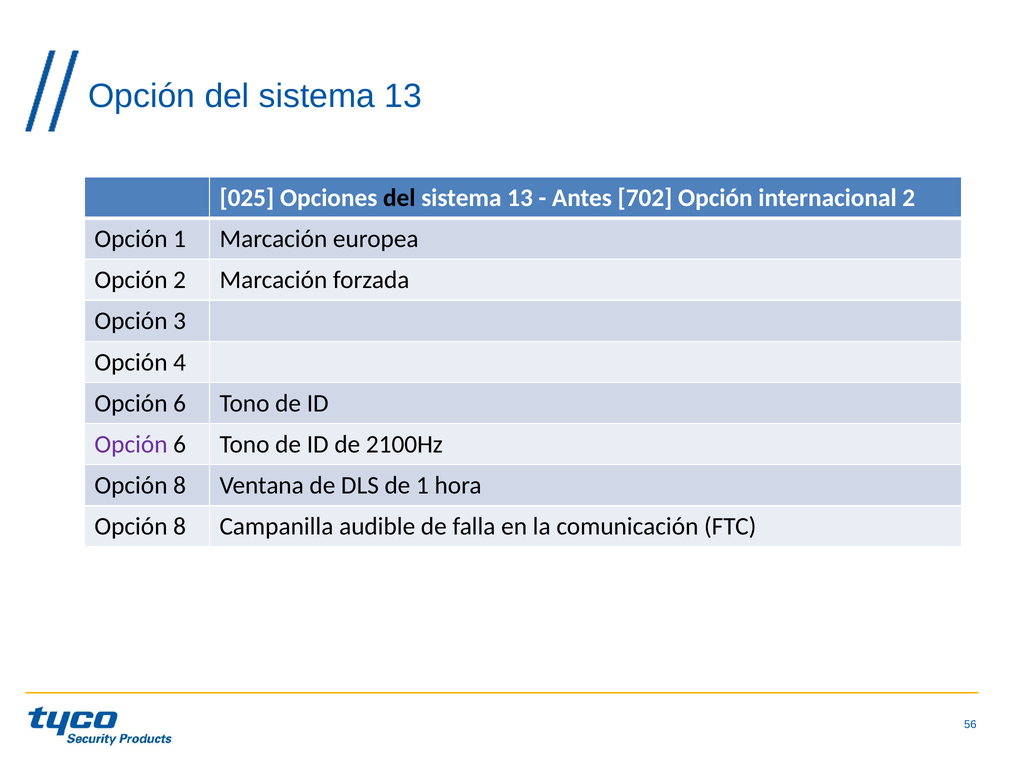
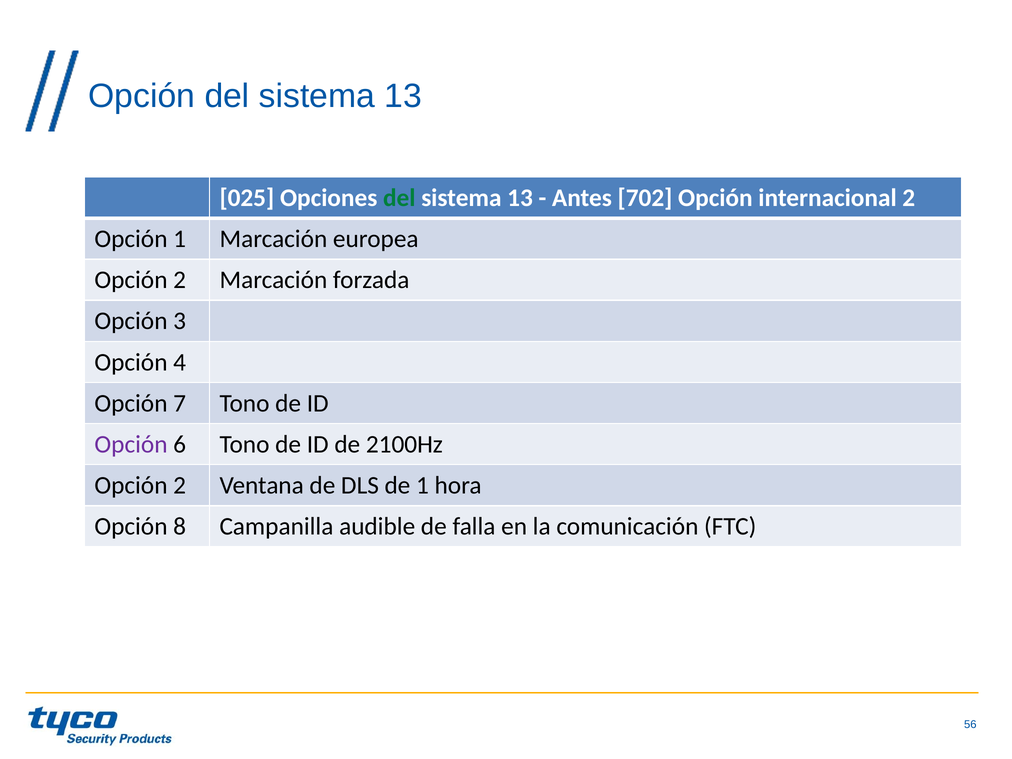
del colour: black -> green (399, 198)
6: 6 -> 7 (180, 403)
8: 8 -> 2 (180, 485)
